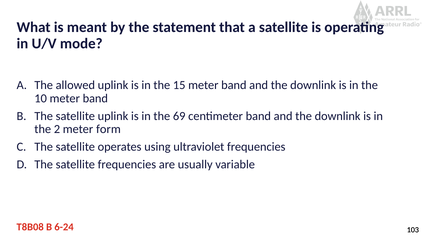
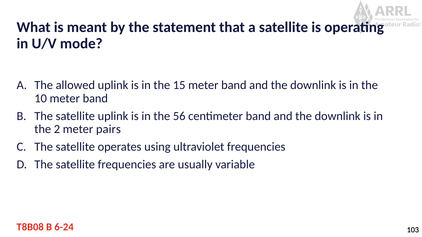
69: 69 -> 56 (179, 116)
form: form -> pairs (108, 129)
